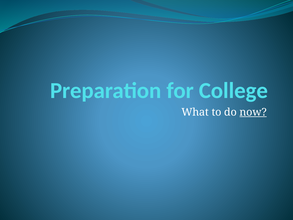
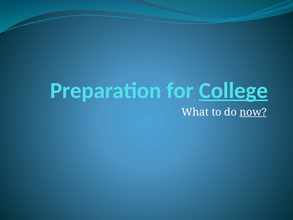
College underline: none -> present (233, 90)
